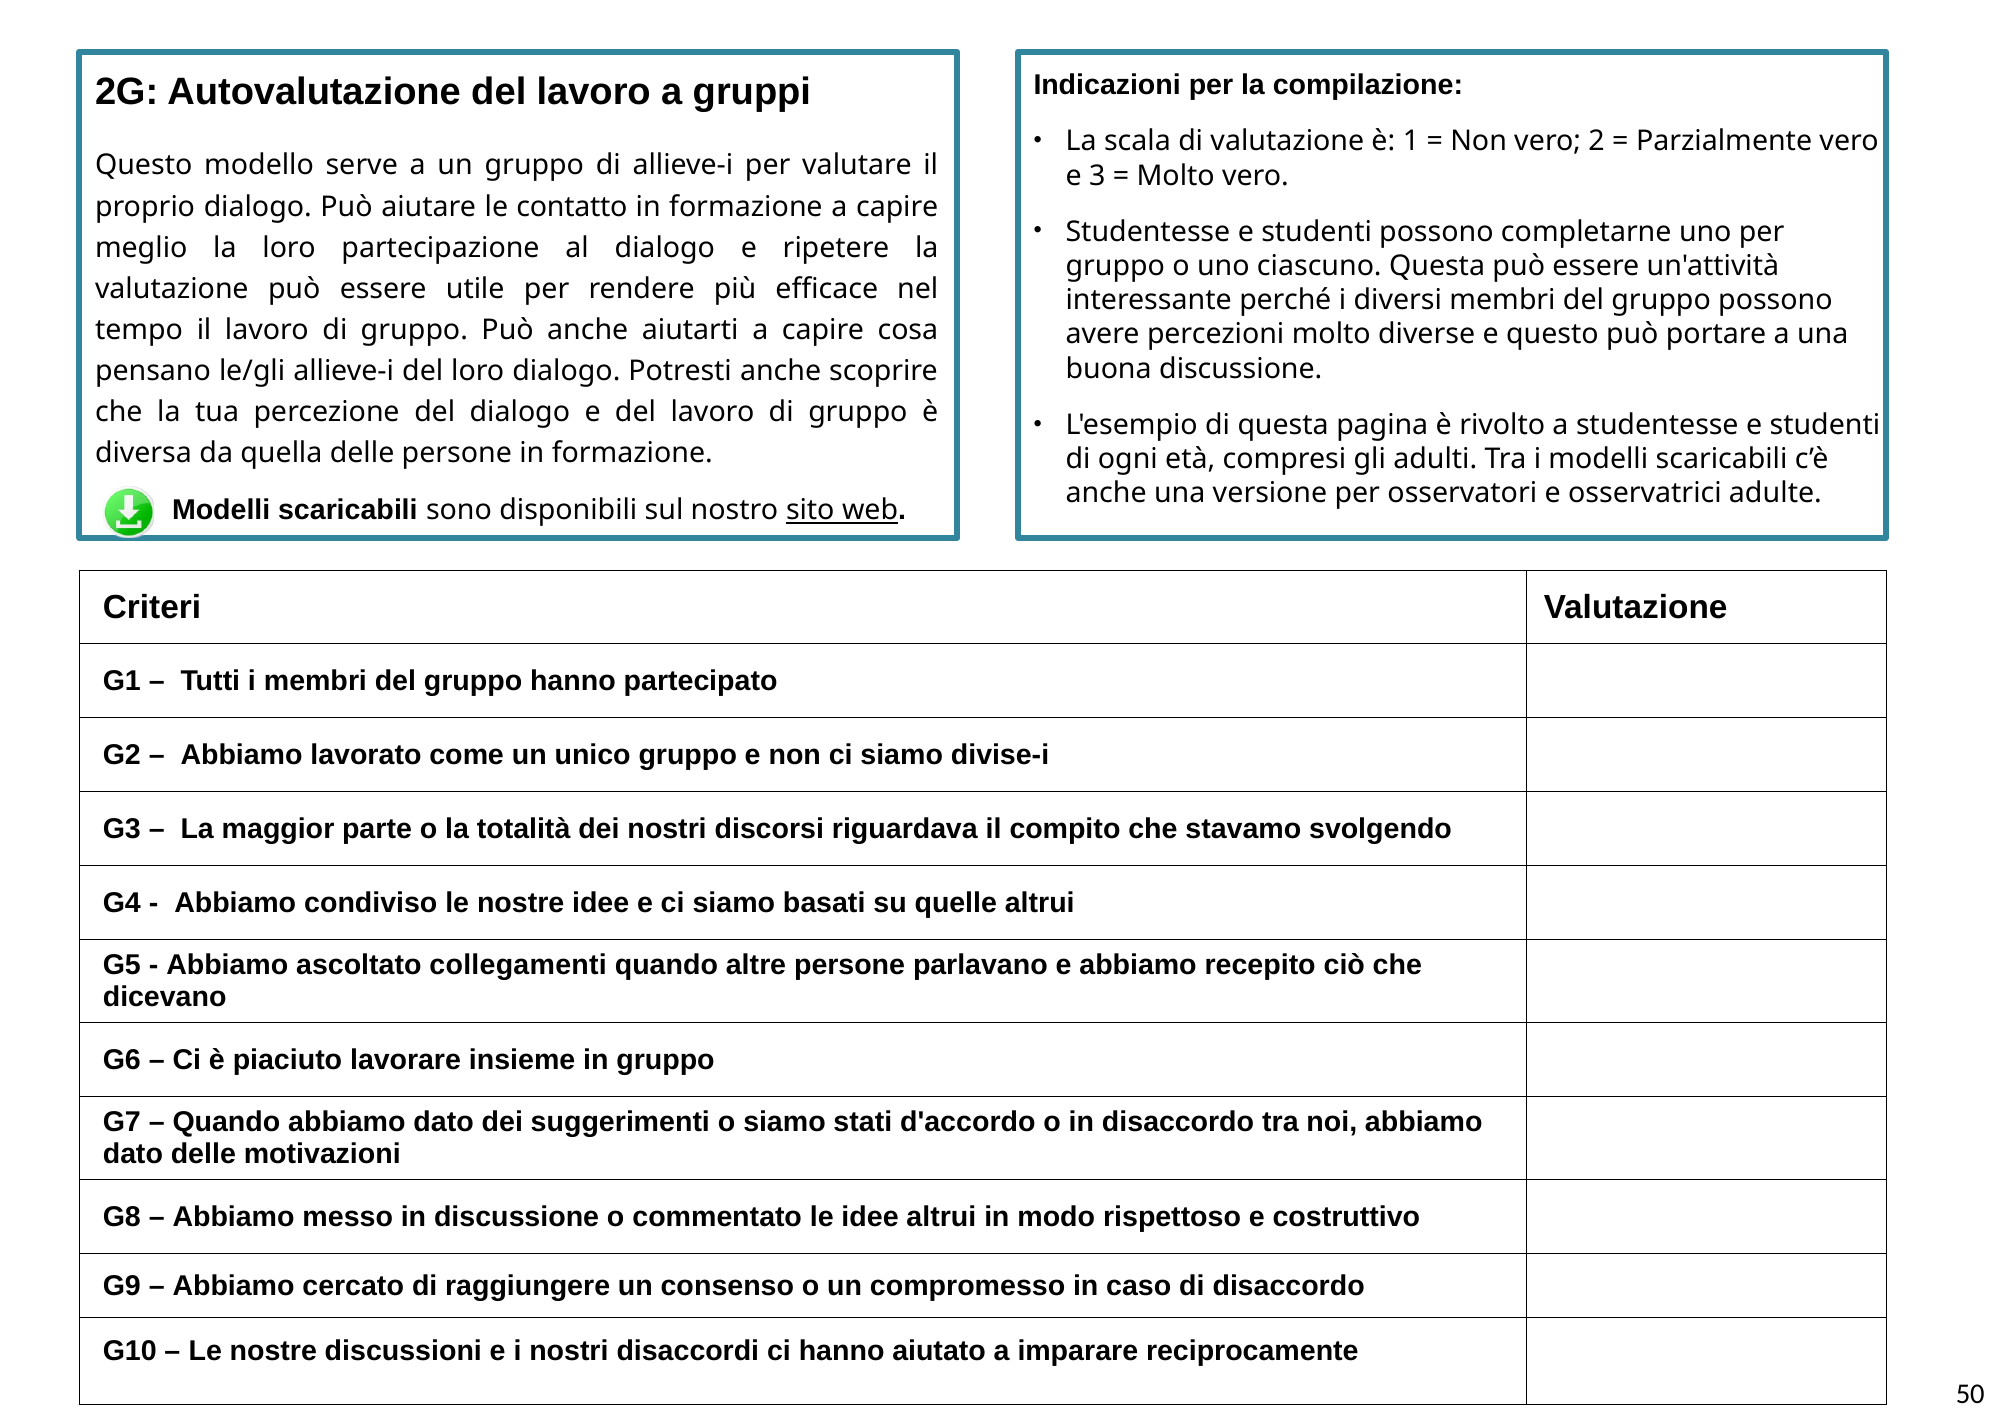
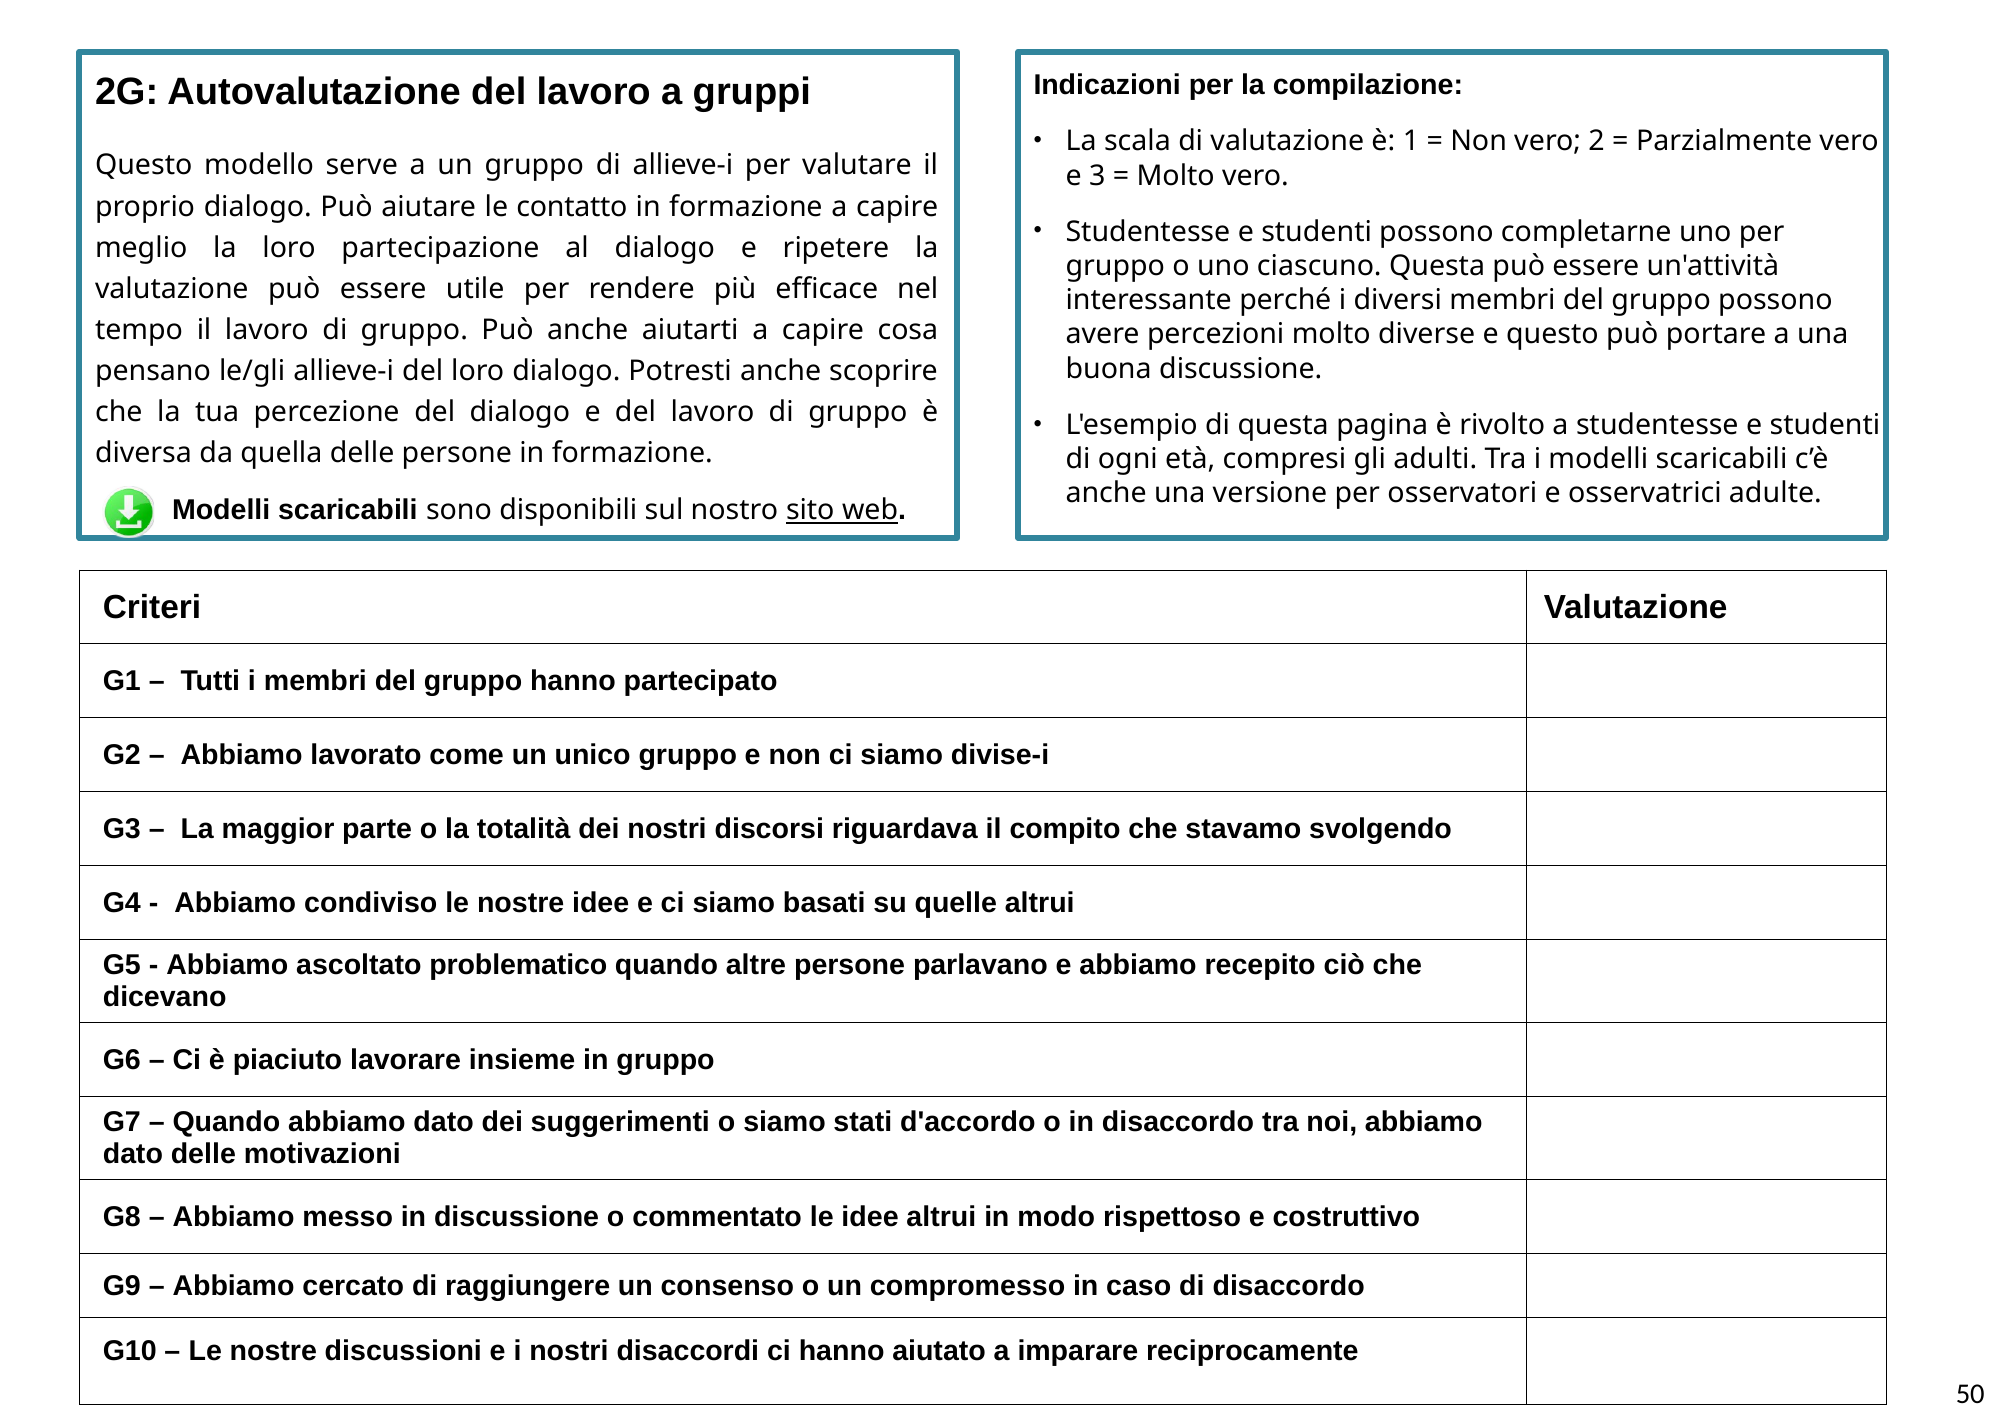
collegamenti: collegamenti -> problematico (518, 965)
